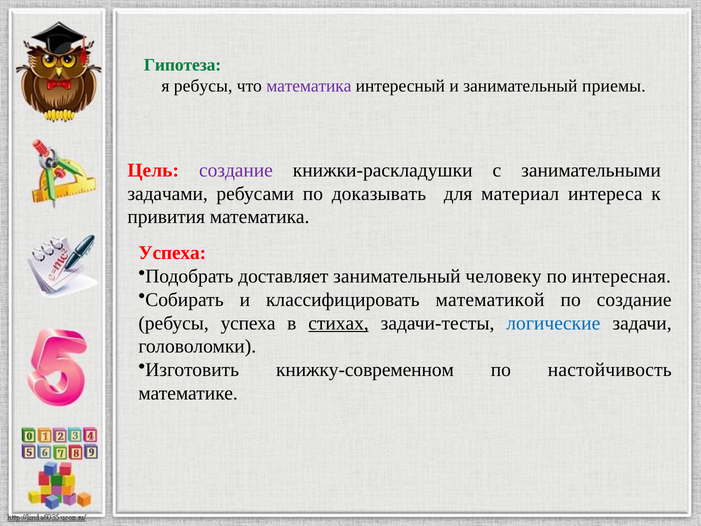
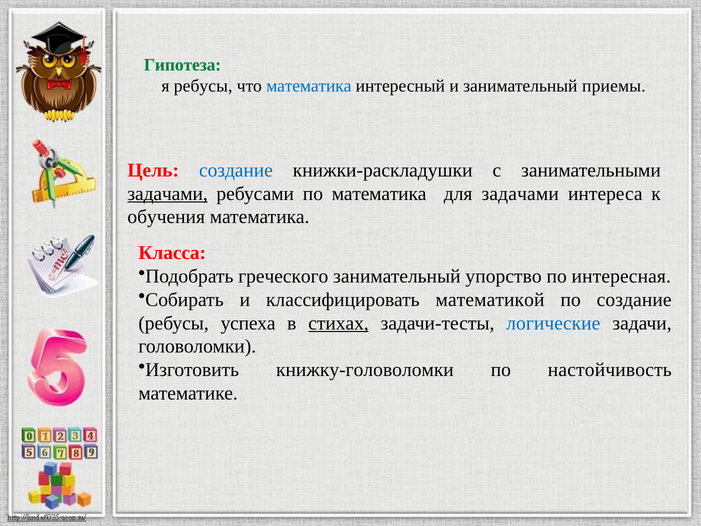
математика colour: purple -> blue (309, 86)
создание colour: purple -> blue (236, 170)
задачами underline: none -> present (168, 194)
по доказывать: доказывать -> математика (379, 194)
для материал: материал -> задачами (520, 194)
привития: привития -> обучения (166, 217)
Успеха: Успеха -> Класса (172, 253)
доставляет: доставляет -> греческого (283, 276)
человеку: человеку -> упорство (504, 276)
книжку-современном: книжку-современном -> книжку-головоломки (365, 370)
